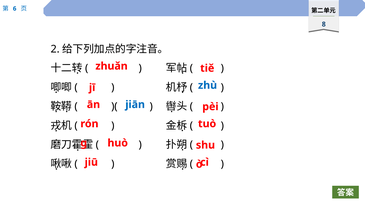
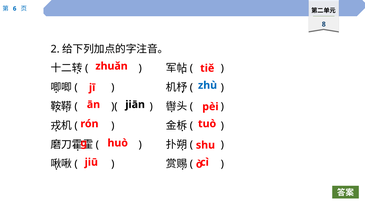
jiān colour: blue -> black (135, 105)
